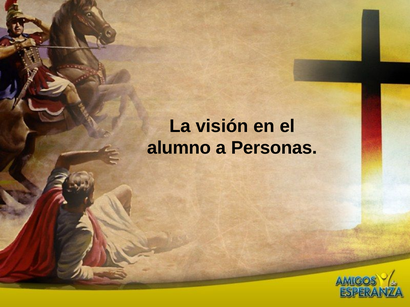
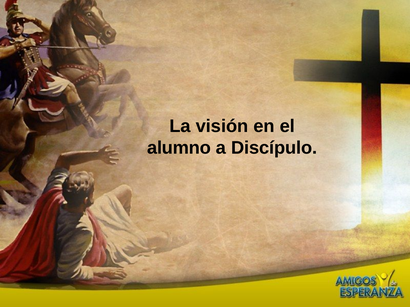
Personas: Personas -> Discípulo (274, 148)
